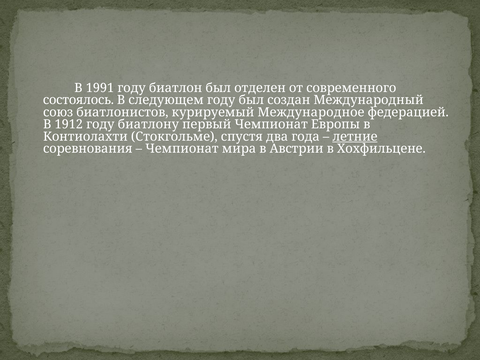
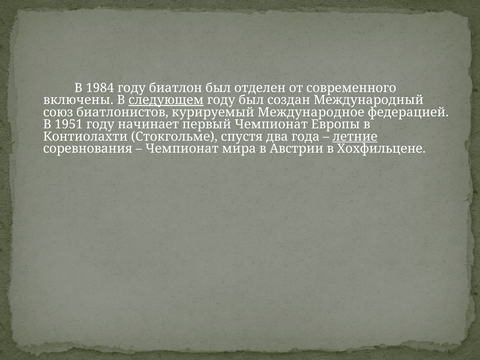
1991: 1991 -> 1984 (100, 88)
состоялось: состоялось -> включены (78, 100)
следующем underline: none -> present (166, 100)
1912: 1912 -> 1951 (69, 124)
биатлону: биатлону -> начинает (148, 124)
